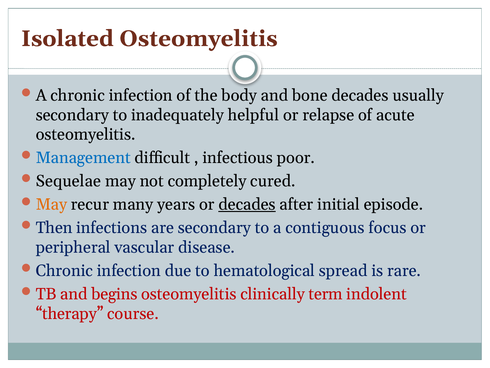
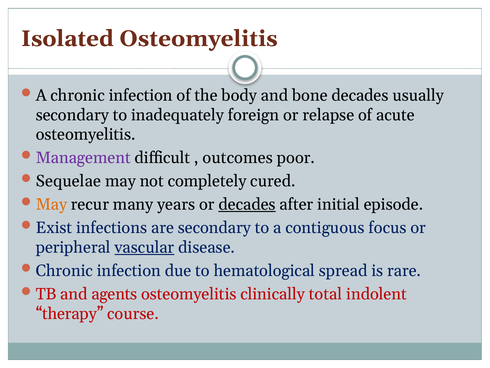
helpful: helpful -> foreign (254, 115)
Management colour: blue -> purple (83, 158)
infectious: infectious -> outcomes (238, 158)
Then: Then -> Exist (54, 228)
vascular underline: none -> present (144, 247)
begins: begins -> agents (114, 294)
term: term -> total (325, 294)
